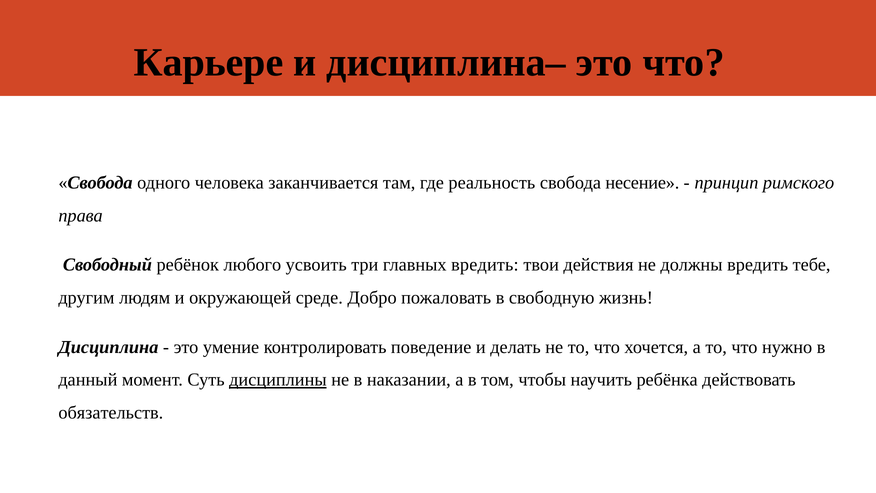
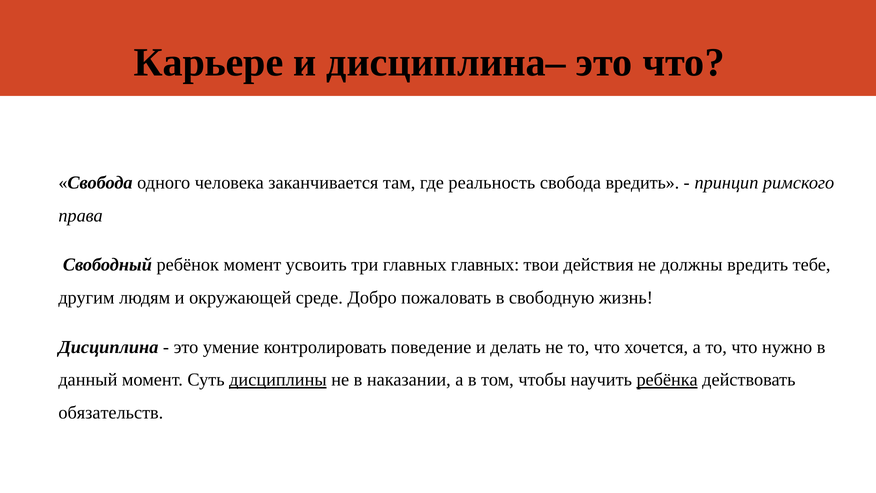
свобода несение: несение -> вредить (642, 183)
ребёнок любого: любого -> момент (252, 265)
главных вредить: вредить -> главных (485, 265)
ребёнка underline: none -> present (667, 380)
